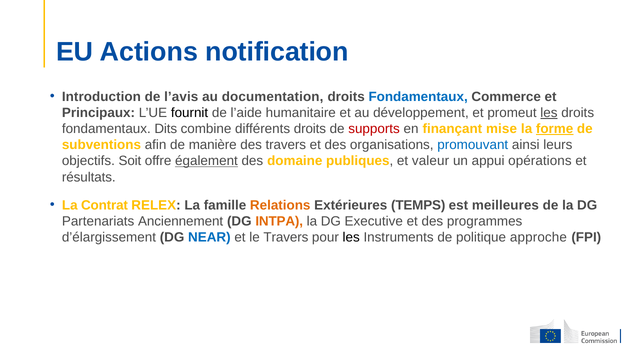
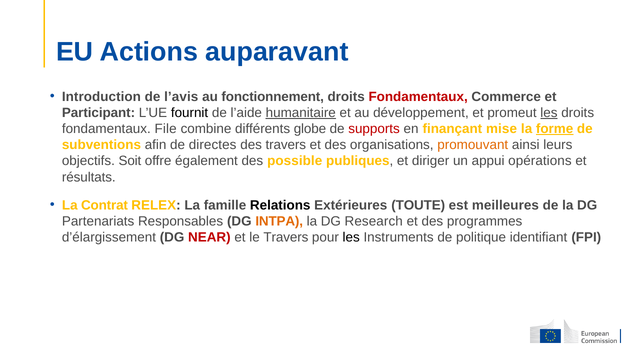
notification: notification -> auparavant (277, 52)
documentation: documentation -> fonctionnement (273, 97)
Fondamentaux colour: blue -> red (418, 97)
Principaux: Principaux -> Participant (99, 113)
humanitaire underline: none -> present (301, 113)
Dits: Dits -> File (166, 129)
différents droits: droits -> globe (310, 129)
manière: manière -> directes (213, 145)
promouvant colour: blue -> orange (473, 145)
également underline: present -> none (206, 161)
domaine: domaine -> possible (295, 161)
valeur: valeur -> diriger (431, 161)
Relations colour: orange -> black (280, 205)
TEMPS: TEMPS -> TOUTE (418, 205)
Anciennement: Anciennement -> Responsables (181, 222)
Executive: Executive -> Research (374, 222)
NEAR colour: blue -> red (209, 238)
approche: approche -> identifiant (538, 238)
